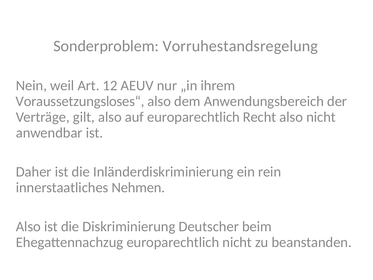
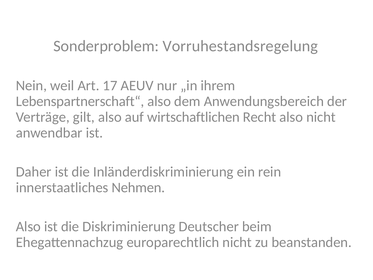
12: 12 -> 17 (110, 86)
Voraussetzungsloses“: Voraussetzungsloses“ -> Lebenspartnerschaft“ (80, 101)
auf europarechtlich: europarechtlich -> wirtschaftlichen (193, 117)
